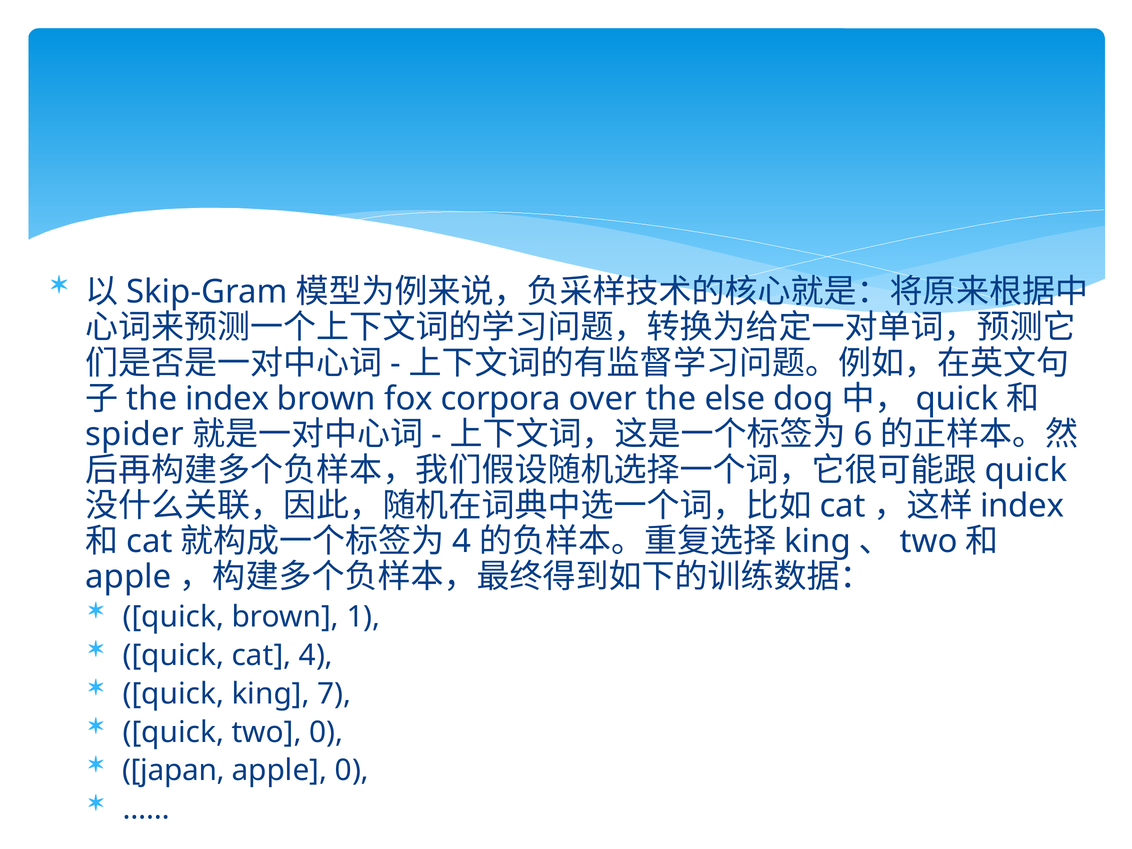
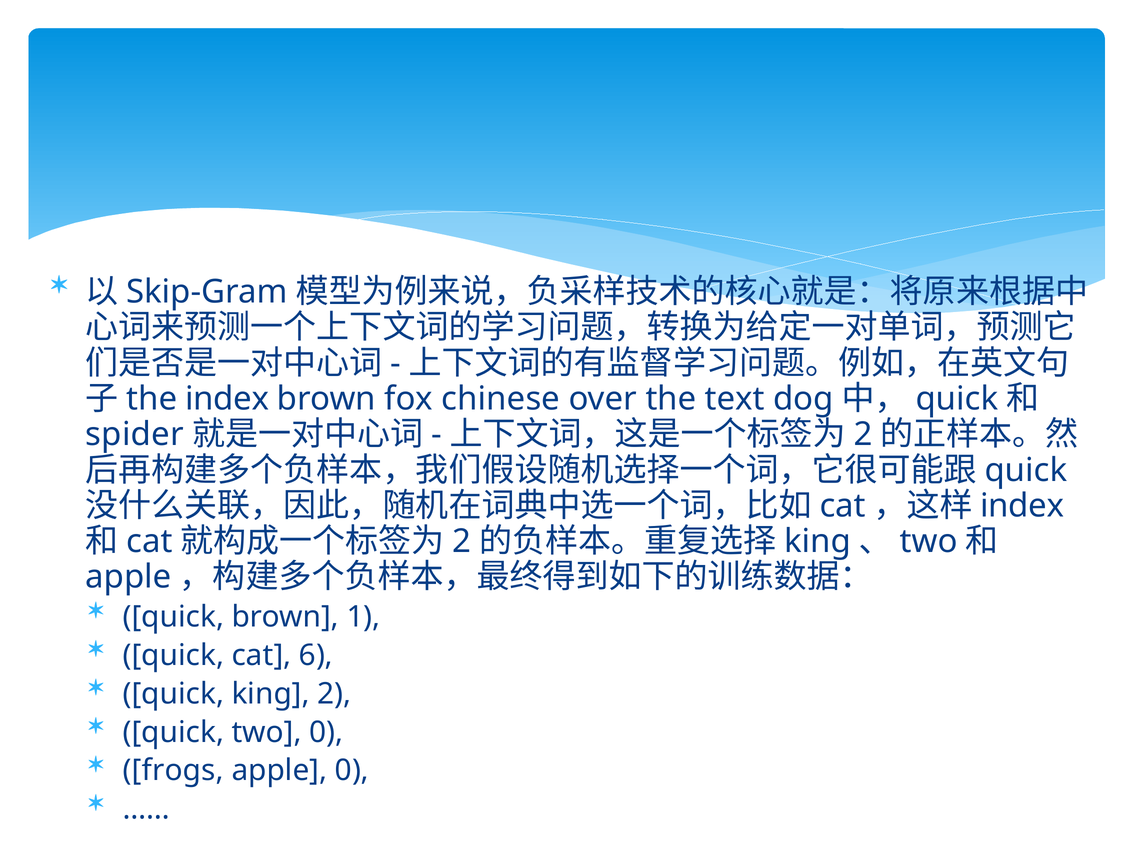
corpora: corpora -> chinese (501, 399)
else: else -> text (735, 399)
6: 6 -> 2 (863, 434)
4: 4 -> 2 (462, 541)
cat 4: 4 -> 6 (316, 655)
king 7: 7 -> 2 (334, 694)
japan: japan -> frogs (173, 771)
